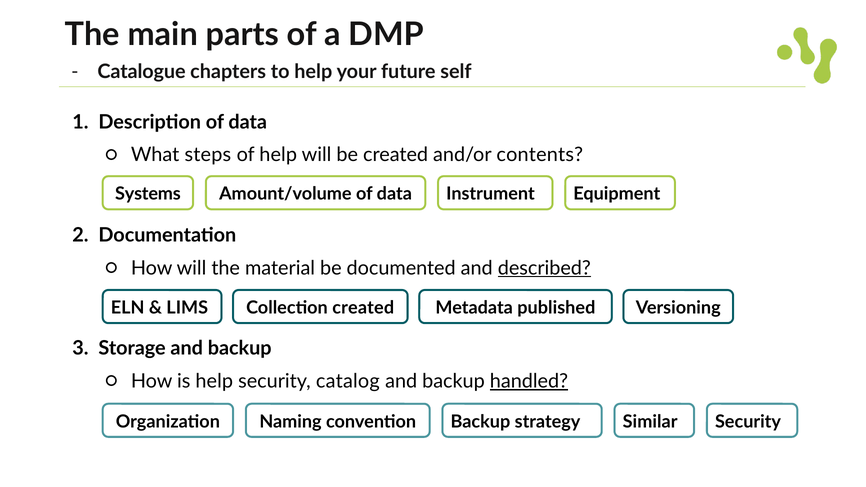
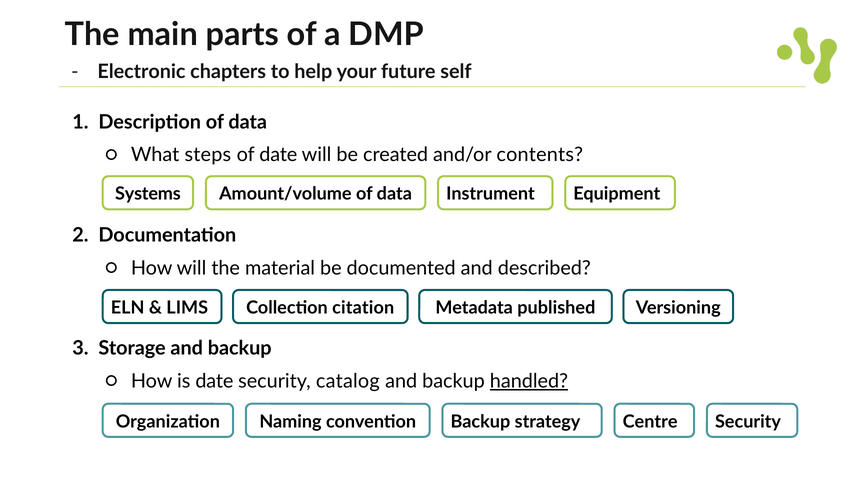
Catalogue: Catalogue -> Electronic (141, 72)
of help: help -> date (278, 155)
described underline: present -> none (544, 268)
Collection created: created -> citation (363, 308)
is help: help -> date (214, 381)
Similar: Similar -> Centre (650, 422)
